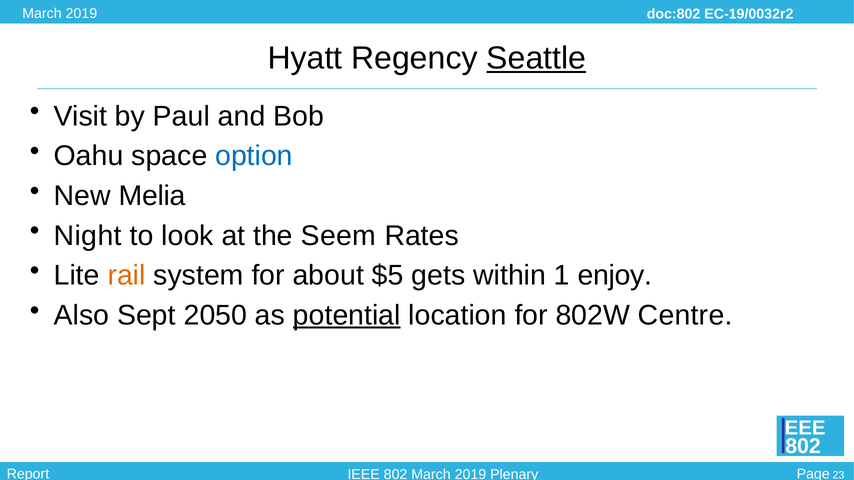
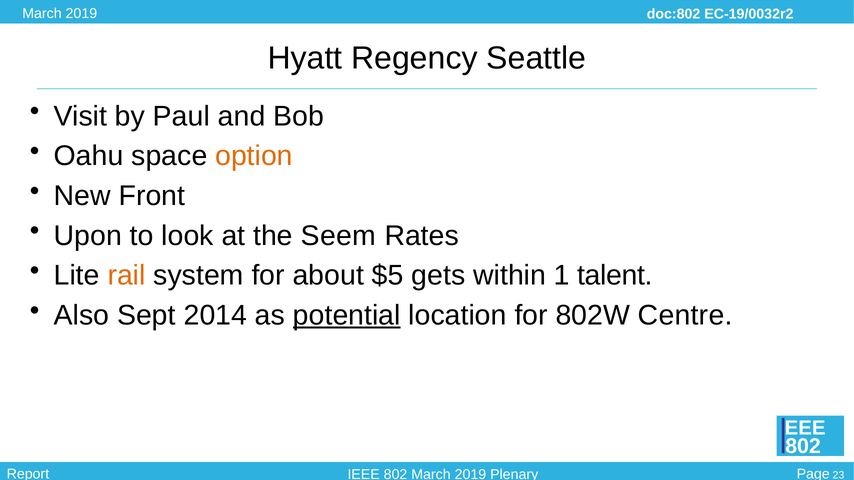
Seattle underline: present -> none (536, 58)
option colour: blue -> orange (254, 156)
Melia: Melia -> Front (152, 196)
Night: Night -> Upon (88, 236)
enjoy: enjoy -> talent (615, 276)
2050: 2050 -> 2014 (215, 316)
